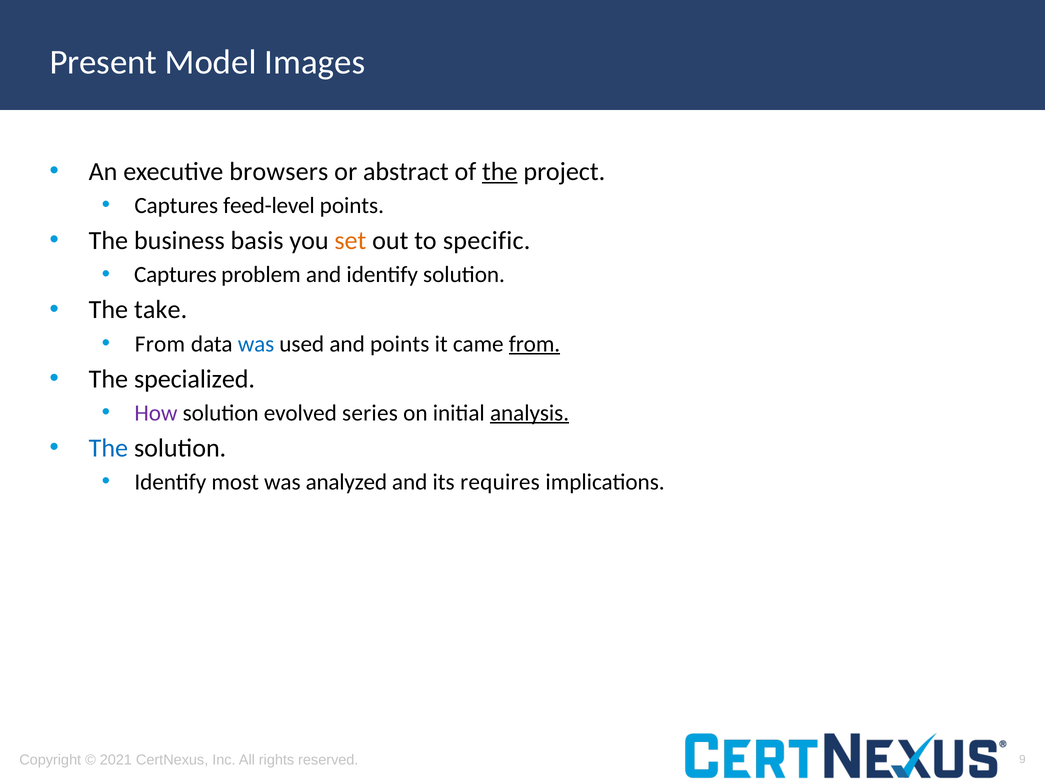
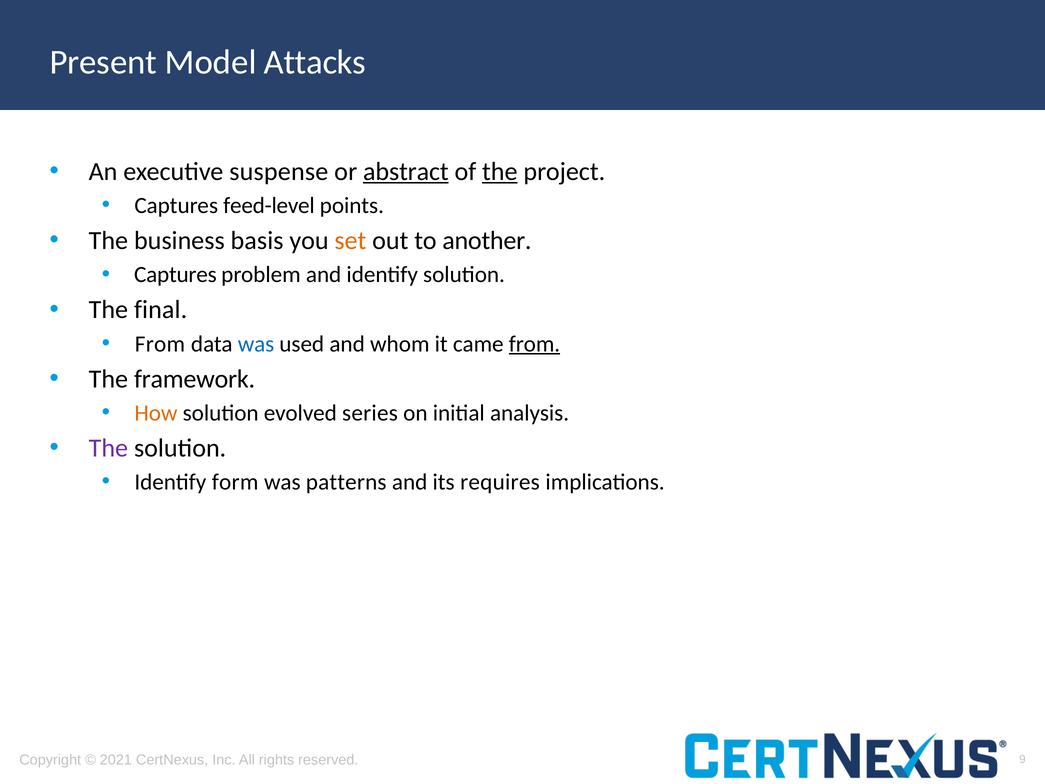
Images: Images -> Attacks (315, 62)
browsers: browsers -> suspense (279, 172)
abstract underline: none -> present (406, 172)
specific: specific -> another (487, 241)
take: take -> final (161, 310)
and points: points -> whom (400, 344)
specialized: specialized -> framework (195, 379)
How colour: purple -> orange (156, 413)
analysis underline: present -> none (530, 413)
The colour: blue -> purple (108, 448)
most: most -> form (235, 482)
analyzed: analyzed -> patterns (346, 482)
